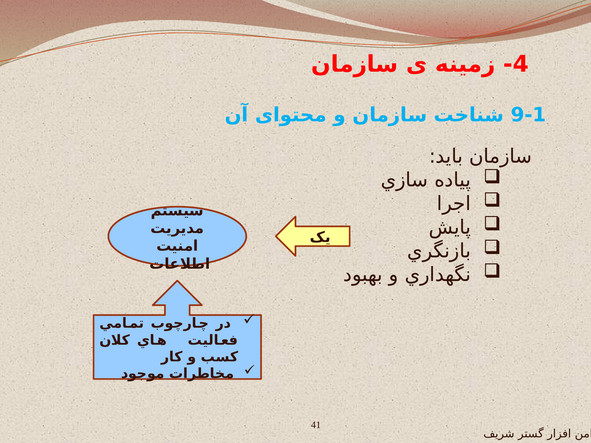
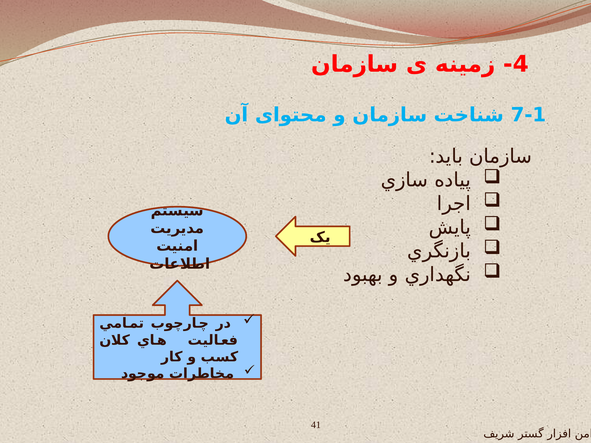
9-1: 9-1 -> 7-1 (529, 115)
